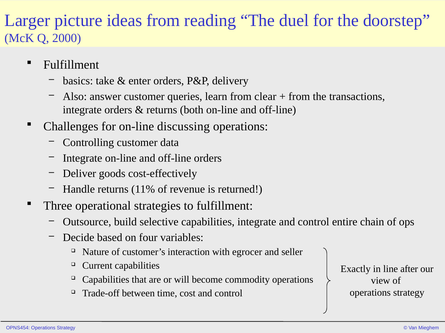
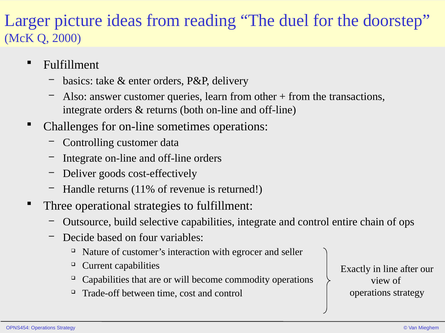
clear: clear -> other (266, 97)
discussing: discussing -> sometimes (184, 127)
